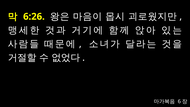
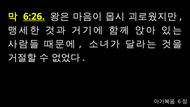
6:26 underline: none -> present (34, 17)
